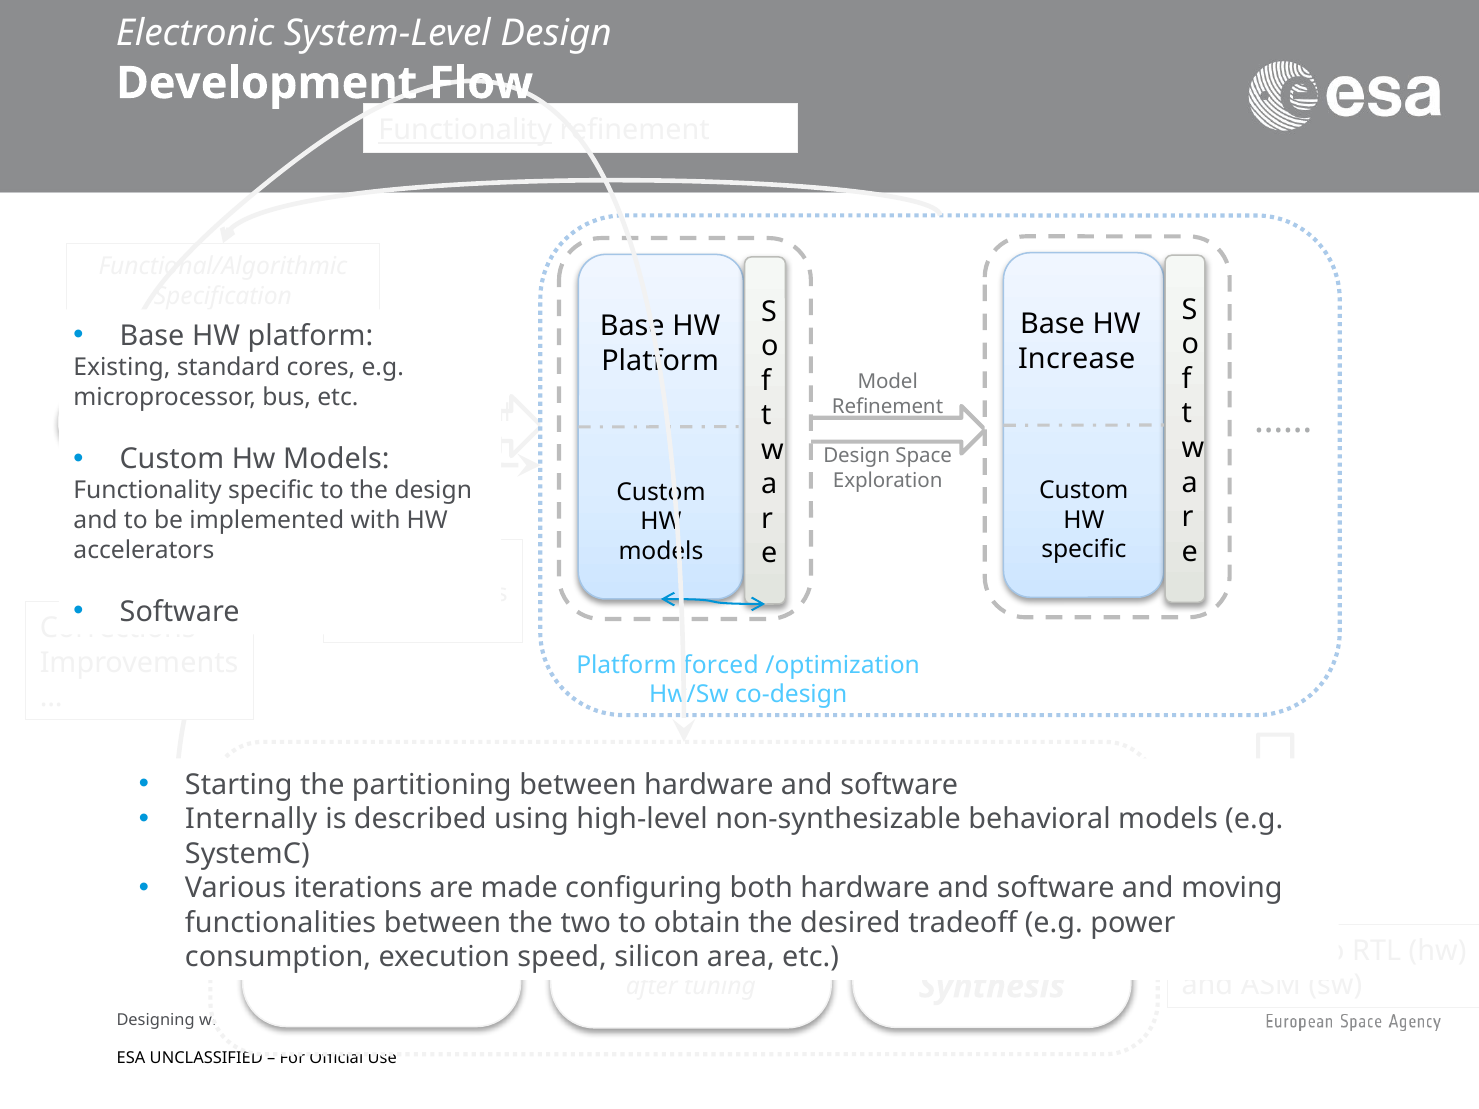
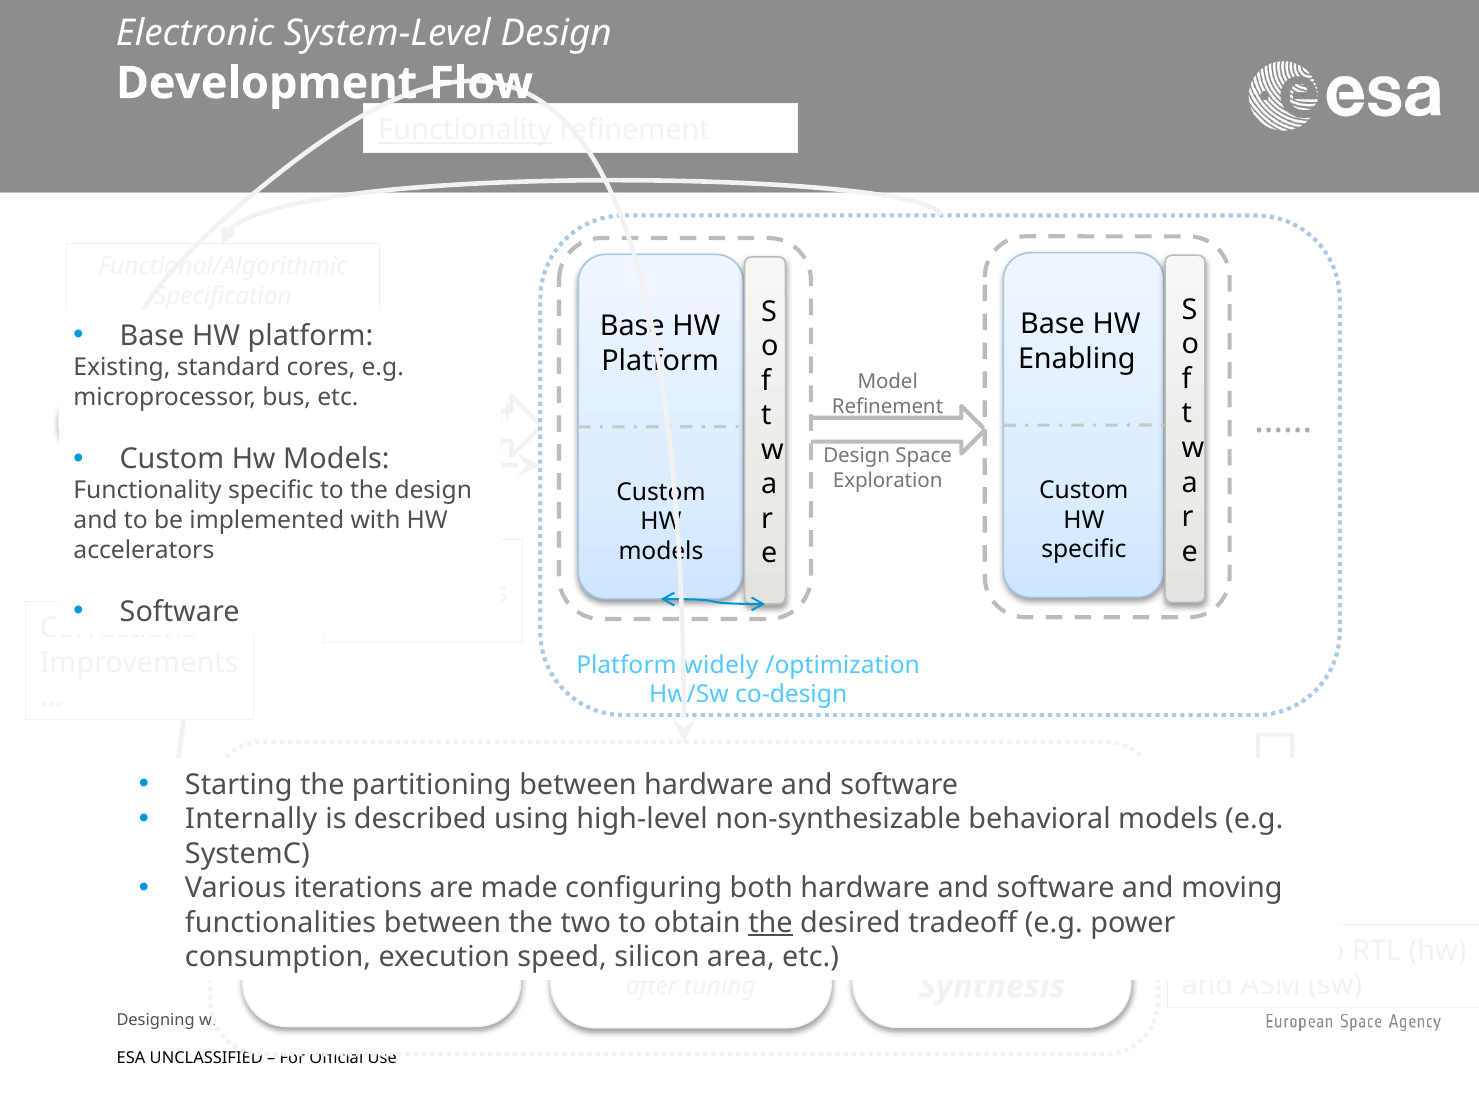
Increase: Increase -> Enabling (1077, 359)
forced: forced -> widely (721, 665)
the underline: none -> present (770, 923)
